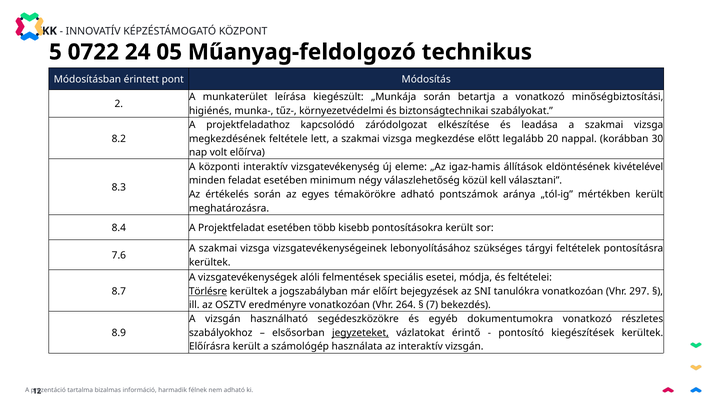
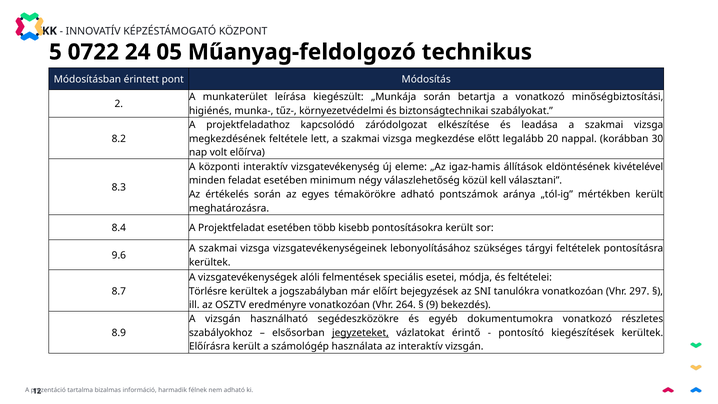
7.6: 7.6 -> 9.6 (119, 255)
Törlésre underline: present -> none (208, 291)
7: 7 -> 9 (432, 305)
